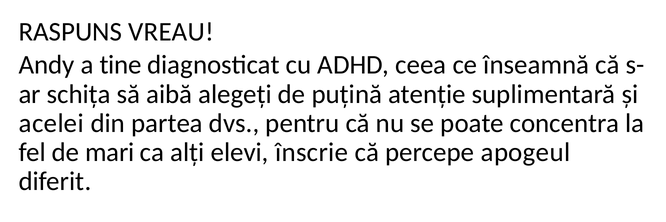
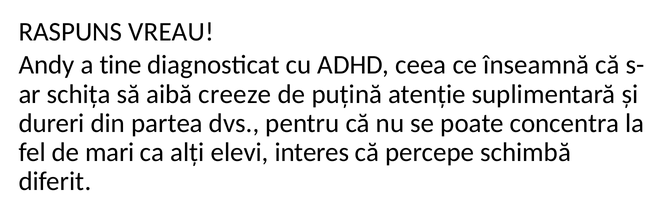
alegeți: alegeți -> creeze (235, 94)
acelei: acelei -> dureri (52, 123)
înscrie: înscrie -> interes (312, 152)
apogeul: apogeul -> schimbă (526, 152)
